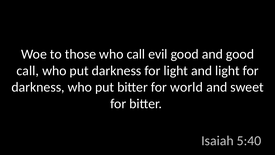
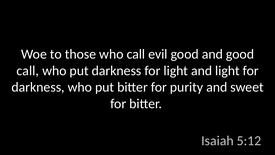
world: world -> purity (187, 87)
5:40: 5:40 -> 5:12 (249, 141)
